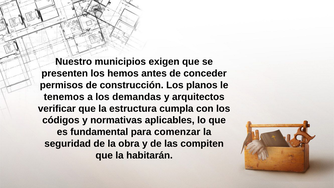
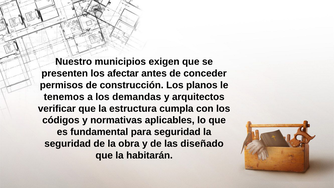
hemos: hemos -> afectar (123, 73)
para comenzar: comenzar -> seguridad (177, 132)
compiten: compiten -> diseñado (202, 144)
